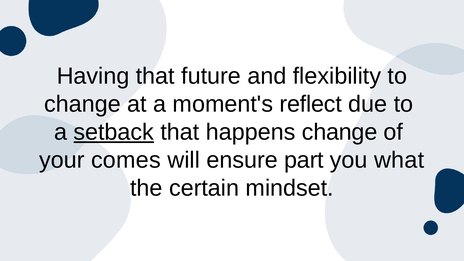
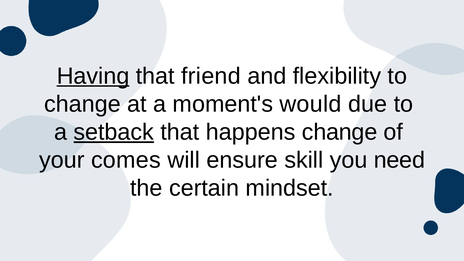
Having underline: none -> present (93, 76)
future: future -> friend (211, 76)
reflect: reflect -> would (311, 104)
part: part -> skill (304, 160)
what: what -> need (399, 160)
